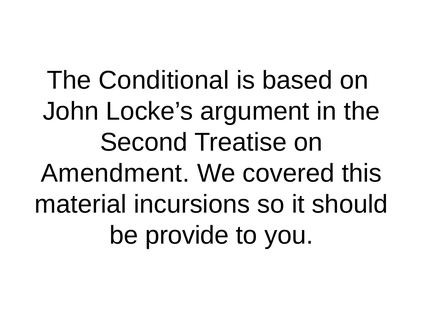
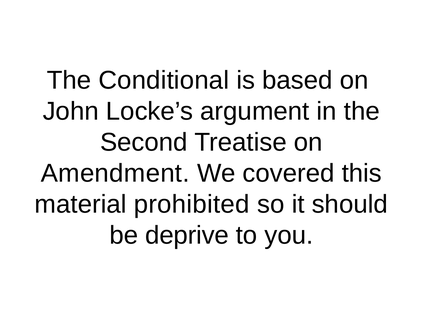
incursions: incursions -> prohibited (192, 204)
provide: provide -> deprive (187, 235)
